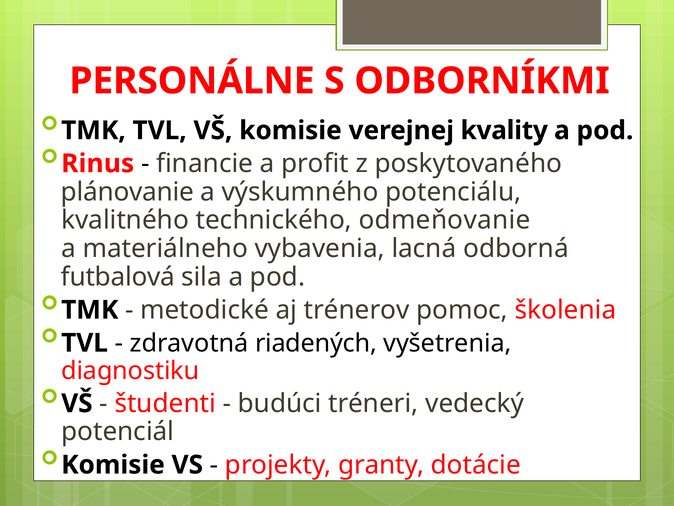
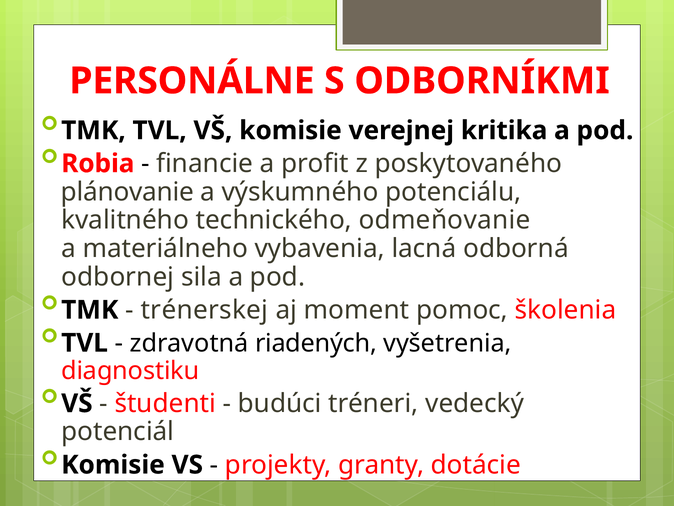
kvality: kvality -> kritika (504, 130)
Rinus: Rinus -> Robia (98, 163)
futbalová: futbalová -> odbornej (118, 277)
metodické: metodické -> trénerskej (204, 310)
trénerov: trénerov -> moment (357, 310)
